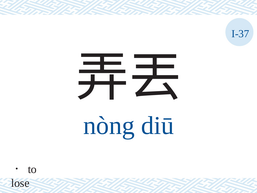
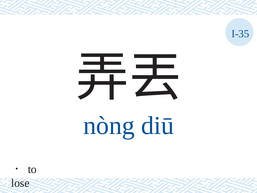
I-37: I-37 -> I-35 (240, 34)
